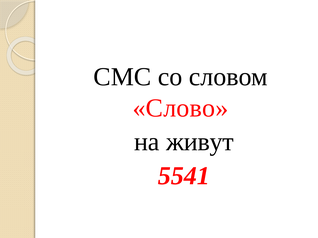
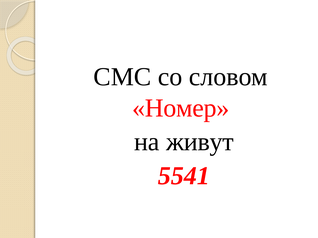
Слово: Слово -> Номер (181, 108)
